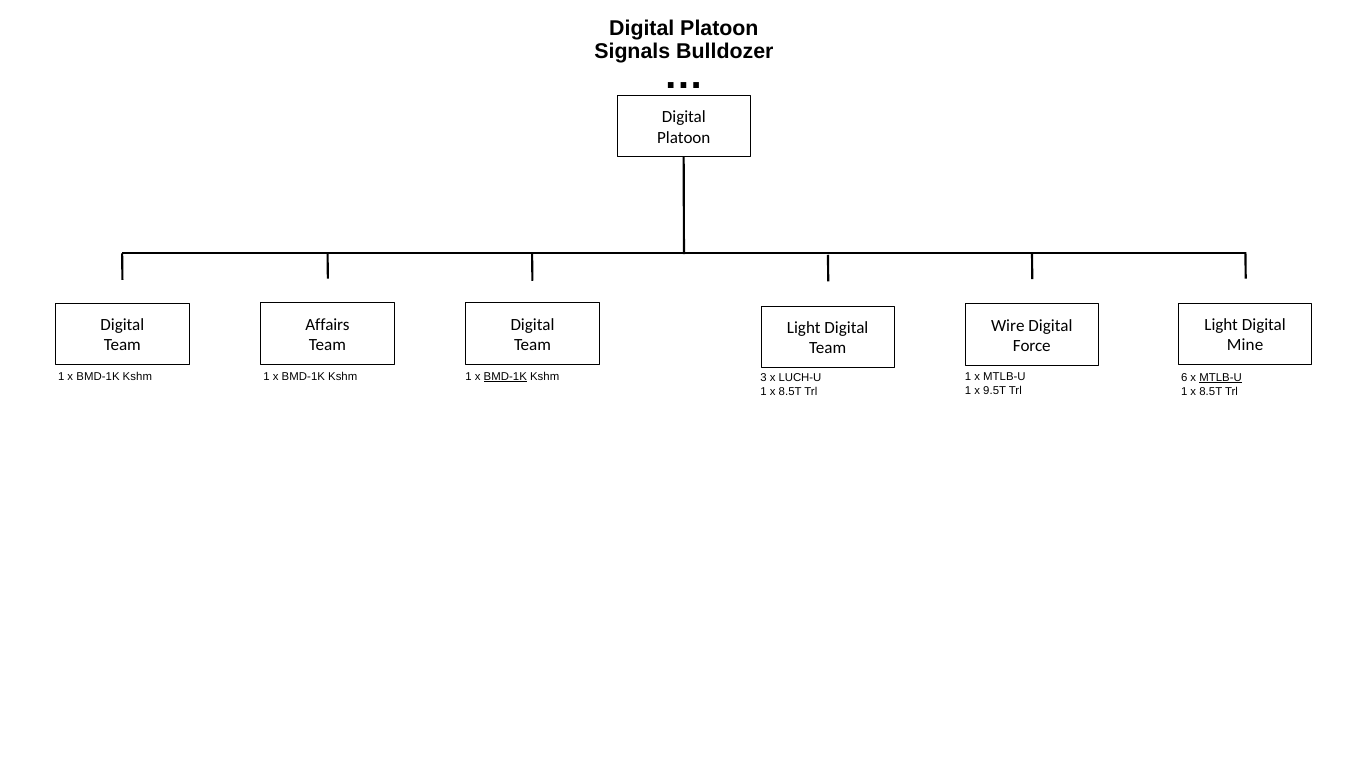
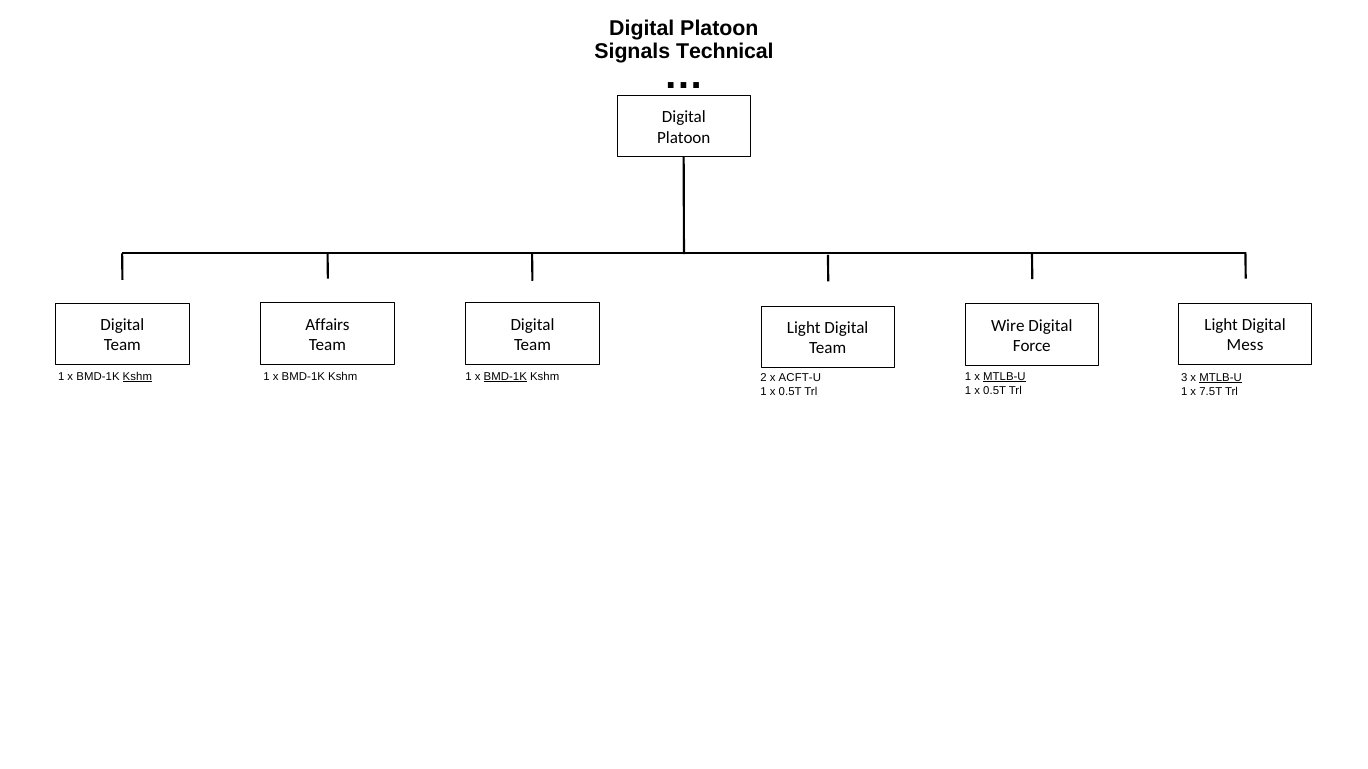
Bulldozer: Bulldozer -> Technical (725, 52)
Mine: Mine -> Mess (1245, 346)
Kshm underline: none -> present (137, 377)
3: 3 -> 2 (764, 378)
LUCH-U: LUCH-U -> ACFT-U (800, 378)
MTLB-U underline: none -> present (1004, 377)
6: 6 -> 3 (1184, 378)
9.5T: 9.5T -> 0.5T (995, 391)
8.5T: 8.5T -> 0.5T (790, 392)
8.5T: 8.5T -> 7.5T (1211, 392)
